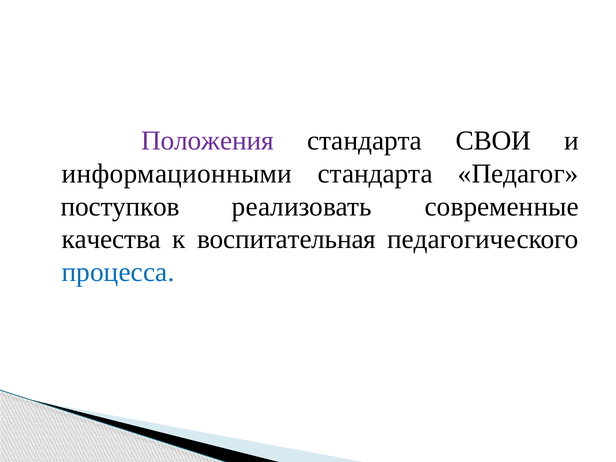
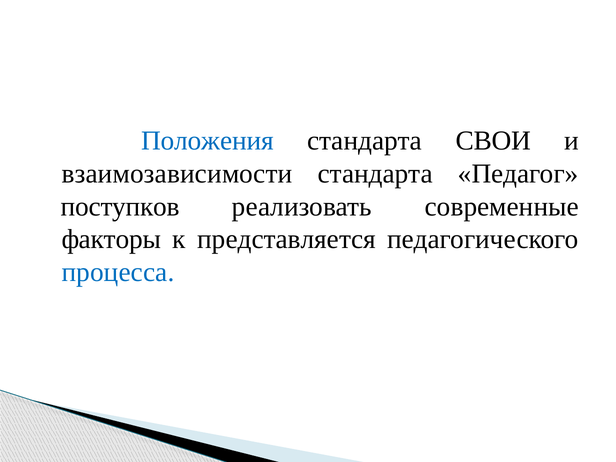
Положения colour: purple -> blue (208, 141)
информационными: информационными -> взаимозависимости (177, 174)
качества: качества -> факторы (111, 239)
воспитательная: воспитательная -> представляется (287, 239)
